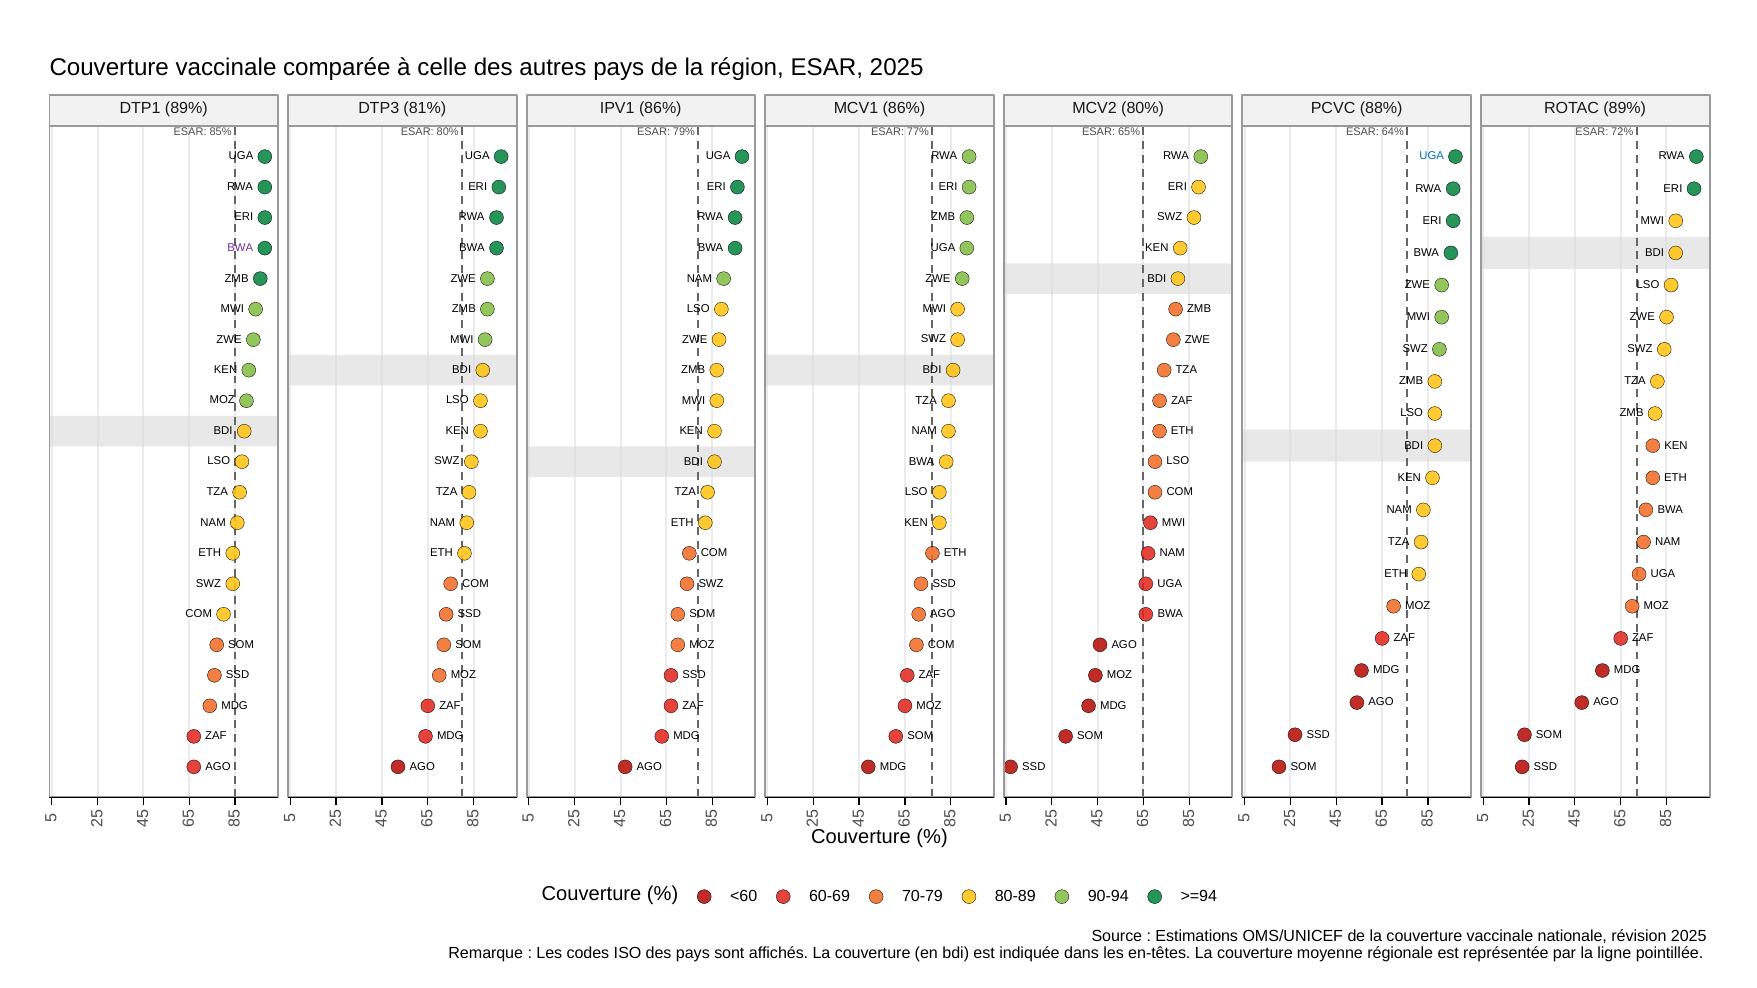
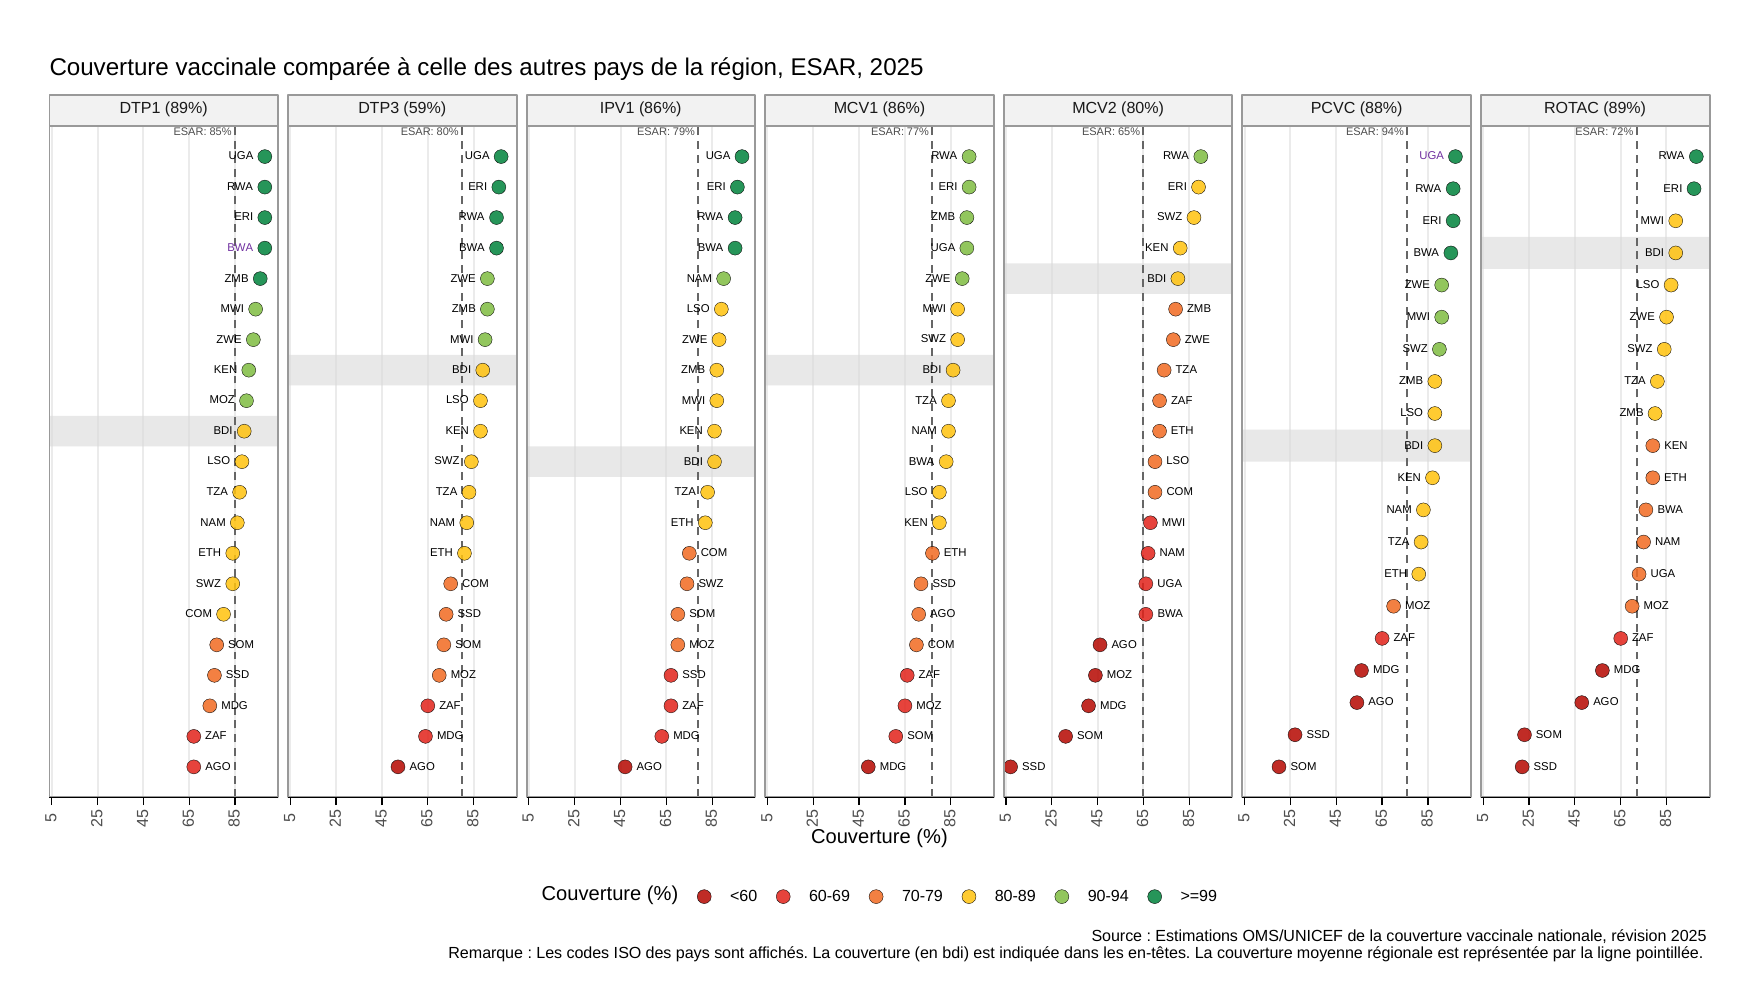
81%: 81% -> 59% (425, 108)
64%: 64% -> 94% (1393, 132)
UGA colour: blue -> purple (1432, 156)
>=94: >=94 -> >=99 (1199, 896)
